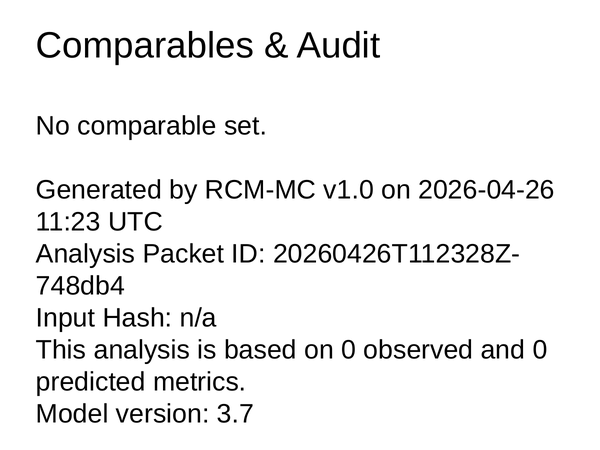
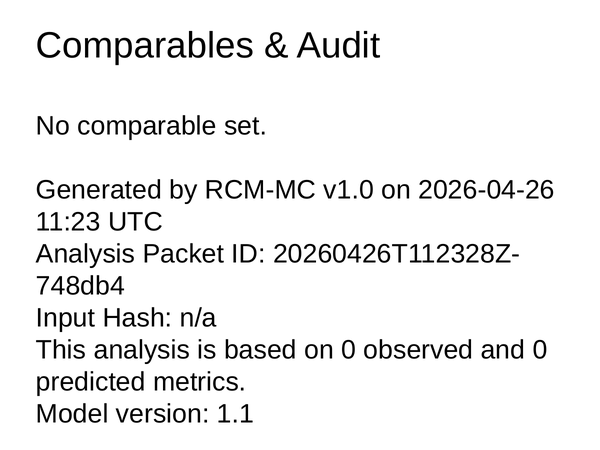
3.7: 3.7 -> 1.1 (235, 414)
